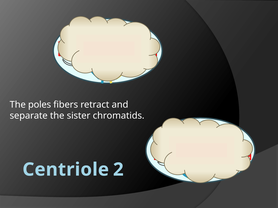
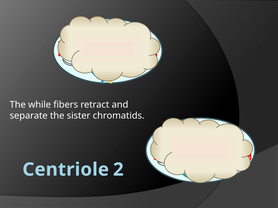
poles: poles -> while (40, 105)
